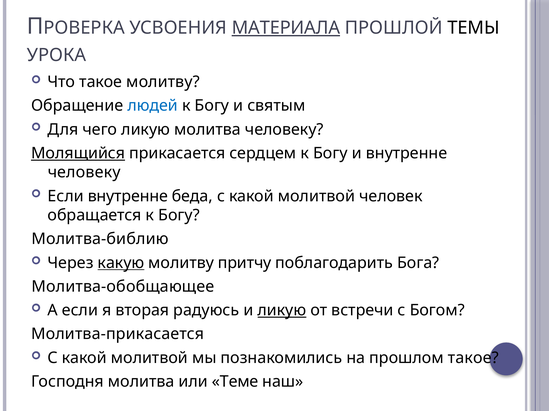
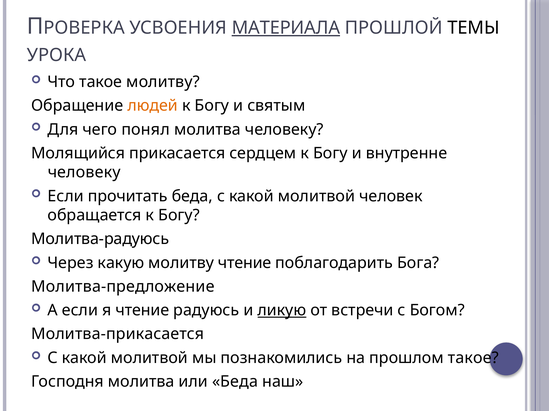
людей colour: blue -> orange (153, 106)
чего ликую: ликую -> понял (146, 130)
Молящийся underline: present -> none (78, 153)
Если внутренне: внутренне -> прочитать (128, 196)
Молитва-библию: Молитва-библию -> Молитва-радуюсь (100, 239)
какую underline: present -> none (121, 263)
молитву притчу: притчу -> чтение (245, 263)
Молитва-обобщающее: Молитва-обобщающее -> Молитва-предложение (123, 287)
я вторая: вторая -> чтение (142, 311)
или Теме: Теме -> Беда (235, 382)
